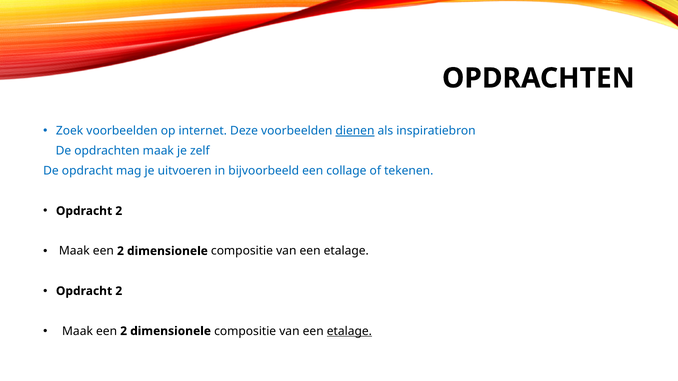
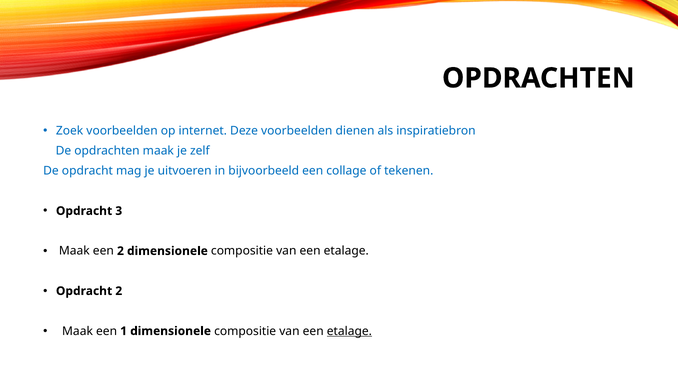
dienen underline: present -> none (355, 131)
2: 2 -> 3 (119, 211)
2: 2 -> 1 (124, 331)
